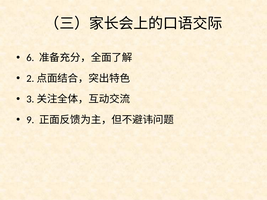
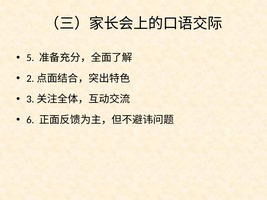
6: 6 -> 5 (30, 58)
9: 9 -> 6 (30, 120)
